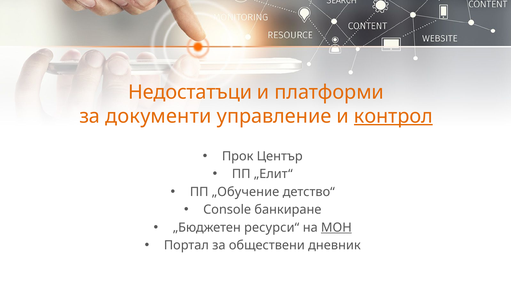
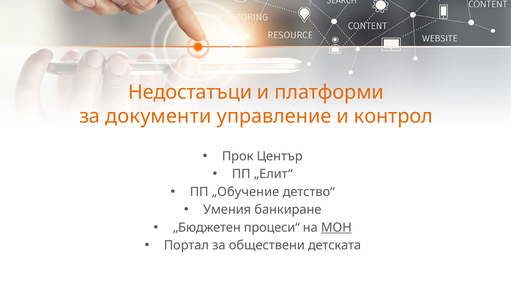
контрол underline: present -> none (393, 116)
Console: Console -> Умения (227, 210)
ресурси“: ресурси“ -> процеси“ (272, 228)
дневник: дневник -> детската (334, 246)
